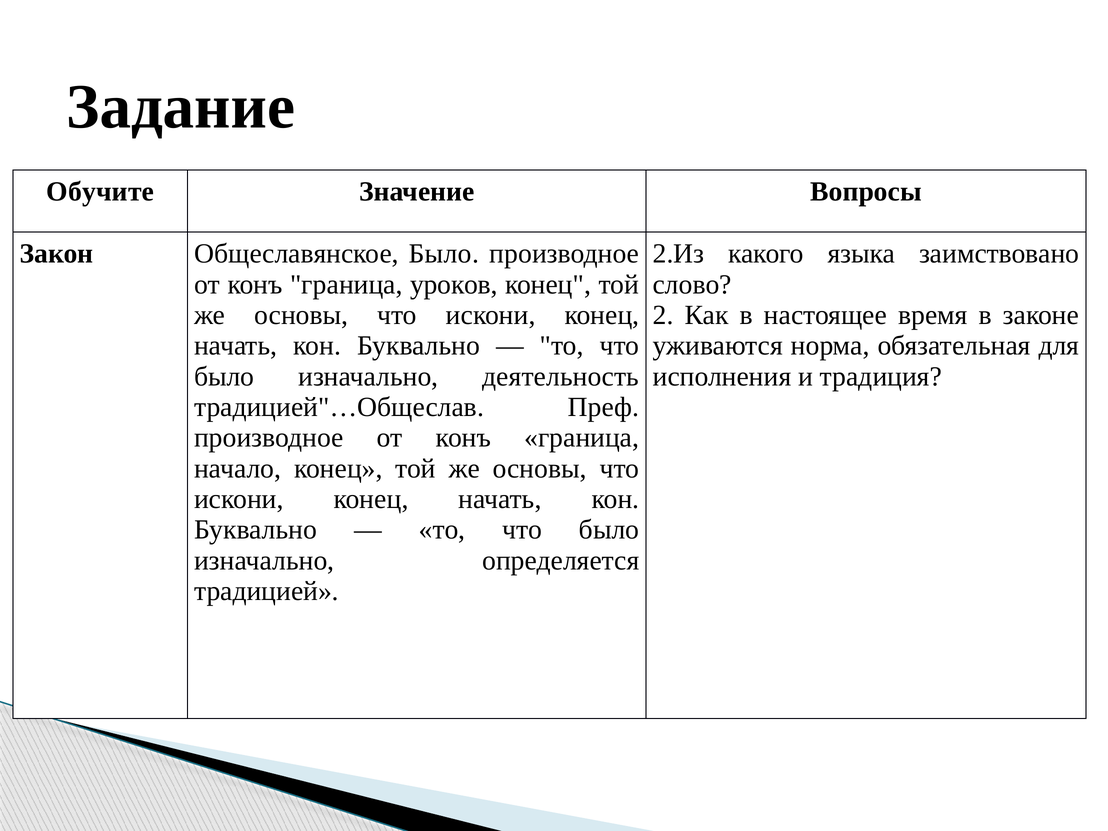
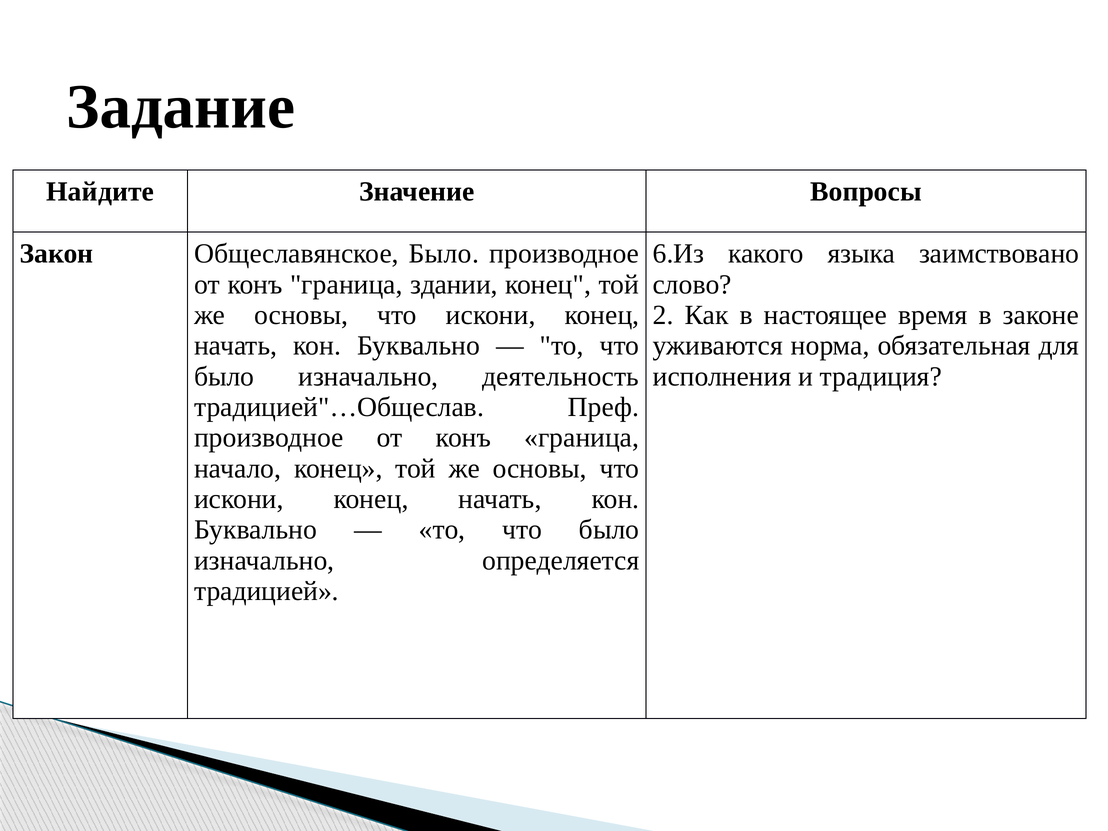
Обучите: Обучите -> Найдите (100, 192)
2.Из: 2.Из -> 6.Из (679, 254)
уроков: уроков -> здании (454, 284)
